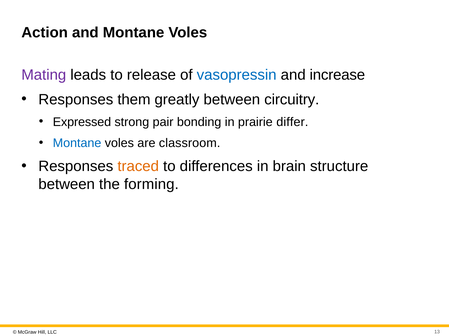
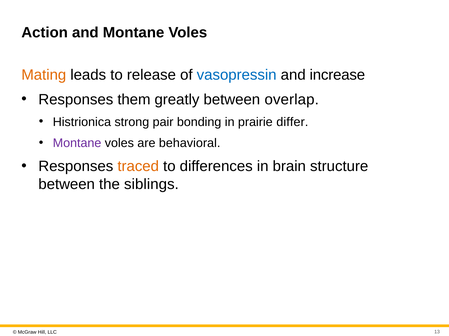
Mating colour: purple -> orange (44, 75)
circuitry: circuitry -> overlap (292, 100)
Expressed: Expressed -> Histrionica (82, 122)
Montane colour: blue -> purple (77, 143)
classroom: classroom -> behavioral (190, 143)
forming: forming -> siblings (151, 185)
